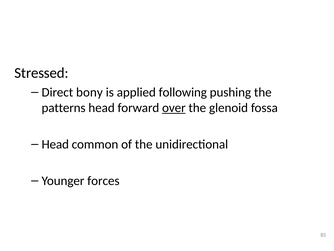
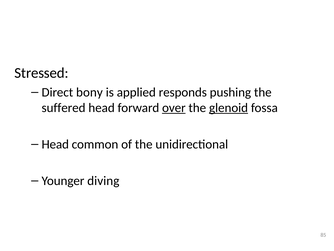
following: following -> responds (183, 92)
patterns: patterns -> suffered (64, 108)
glenoid underline: none -> present (229, 108)
forces: forces -> diving (103, 180)
